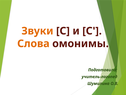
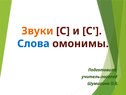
Слова colour: orange -> blue (33, 43)
